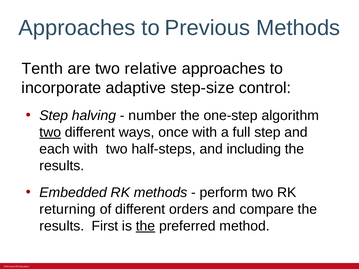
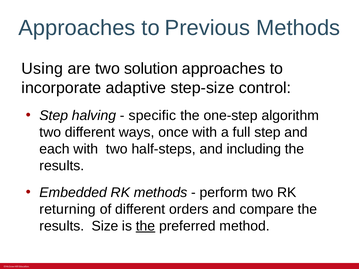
Tenth: Tenth -> Using (42, 69)
relative: relative -> solution (151, 69)
number: number -> specific (152, 116)
two underline: present -> none (50, 132)
First: First -> Size (105, 226)
